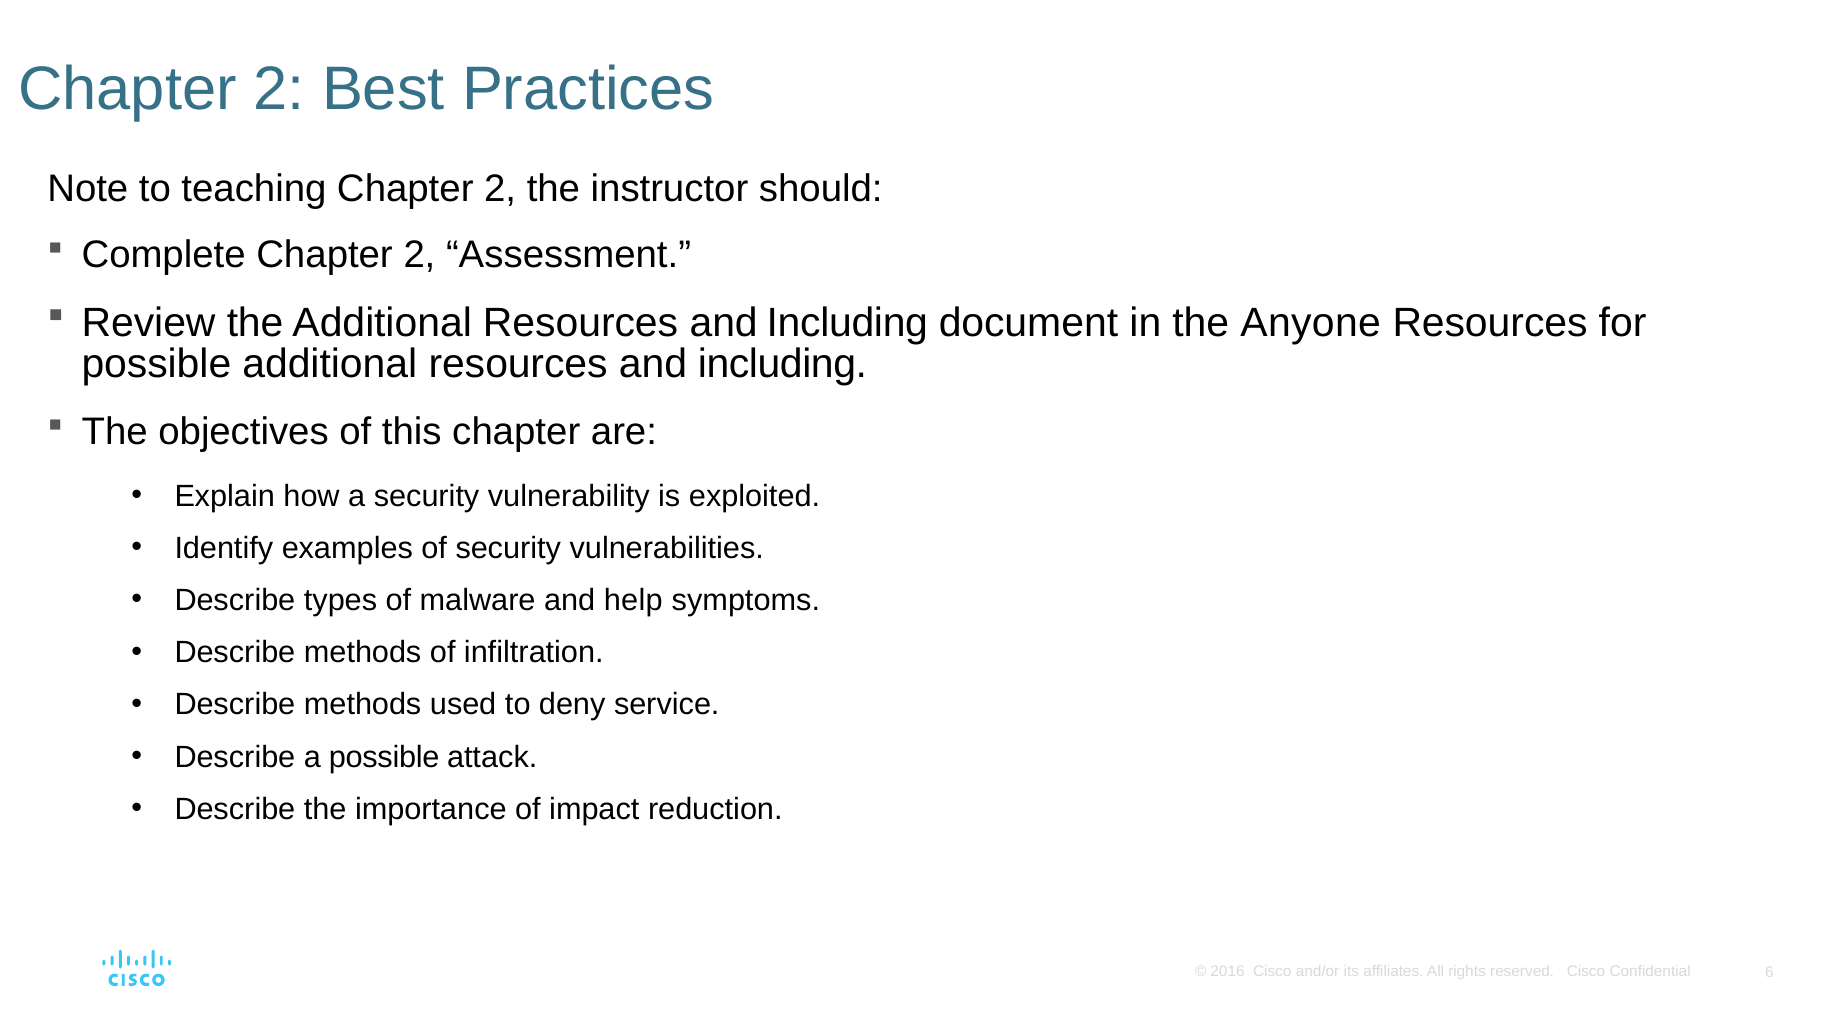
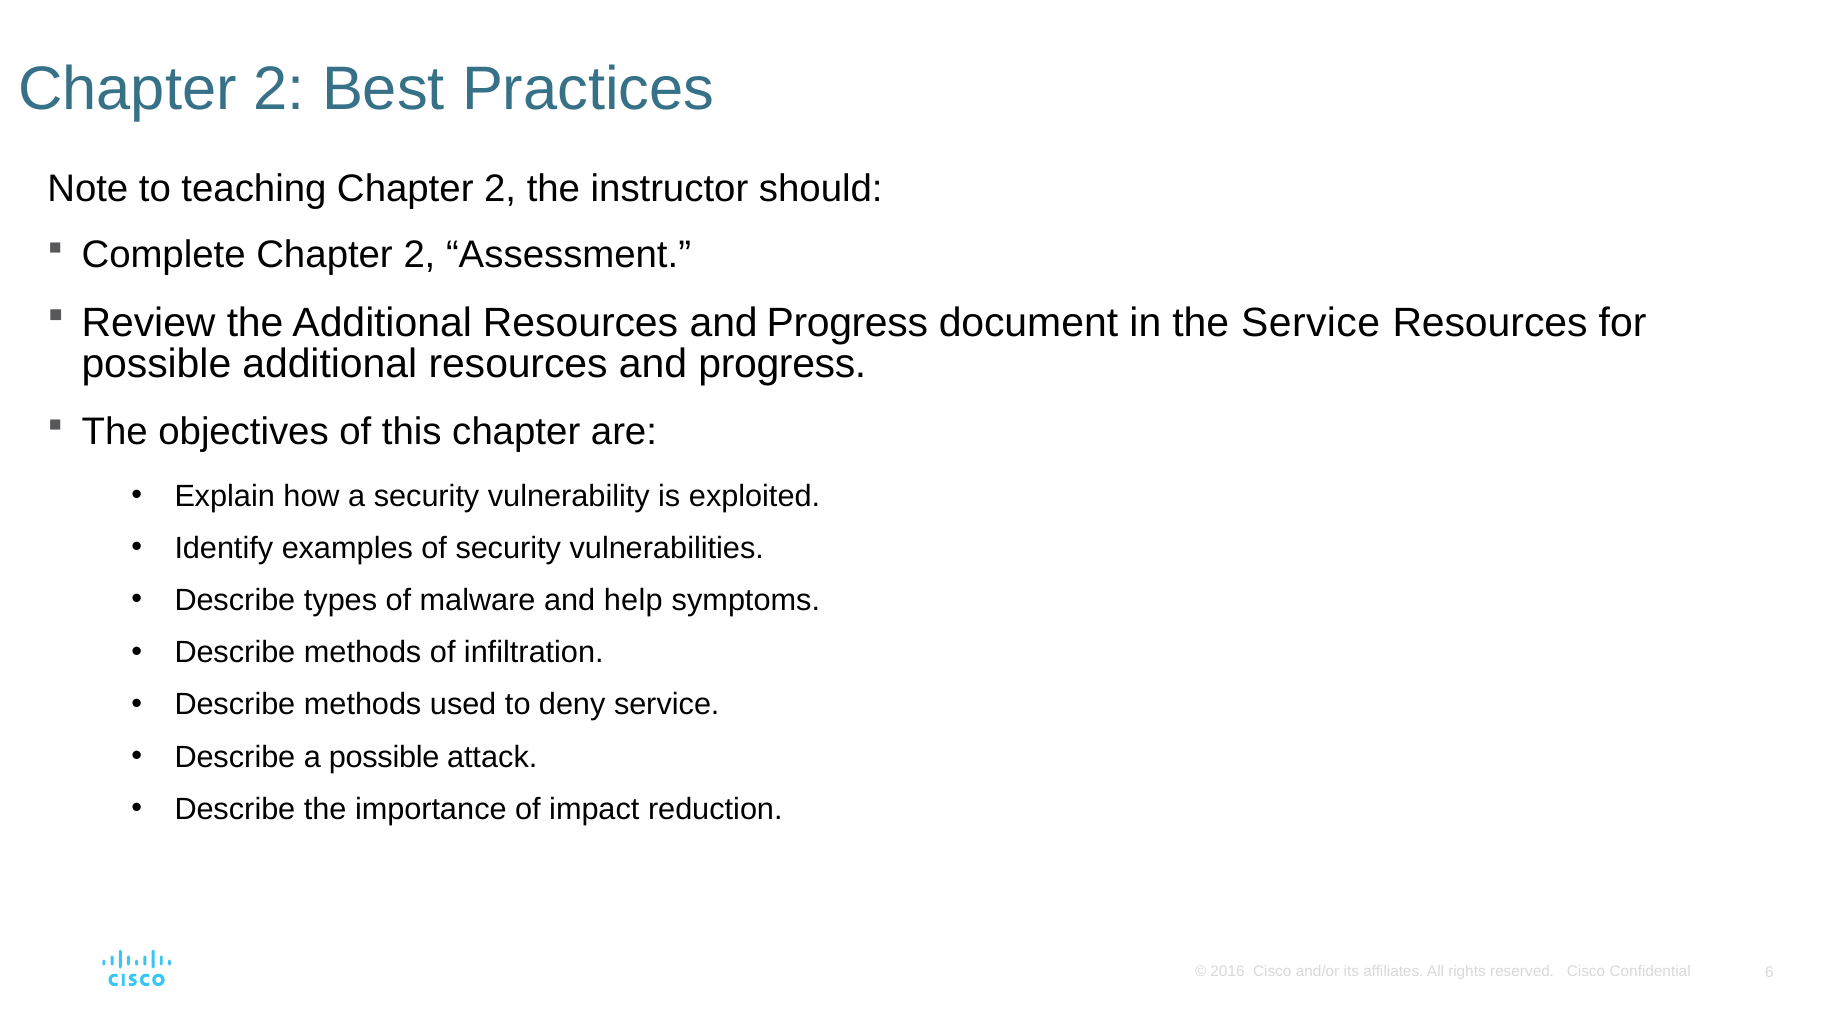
Including: Including -> Progress (847, 323)
the Anyone: Anyone -> Service (1311, 323)
including: including -> progress (782, 365)
